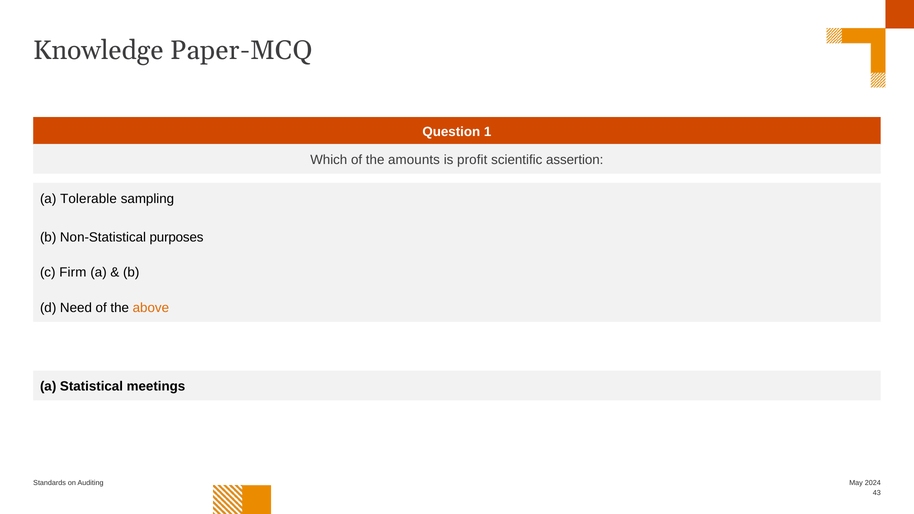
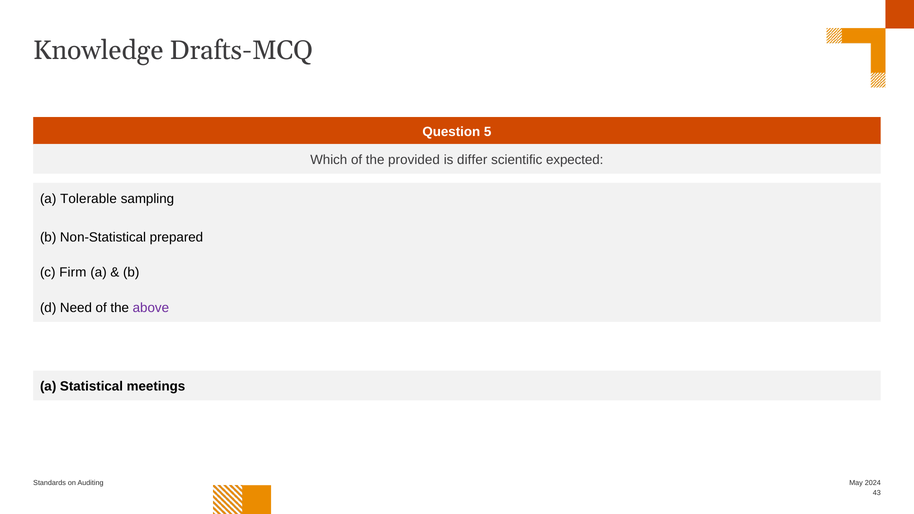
Paper-MCQ: Paper-MCQ -> Drafts-MCQ (242, 50)
1: 1 -> 5 (488, 132)
amounts: amounts -> provided (414, 160)
profit: profit -> differ (472, 160)
assertion: assertion -> expected (575, 160)
purposes: purposes -> prepared (176, 237)
above colour: orange -> purple (151, 308)
